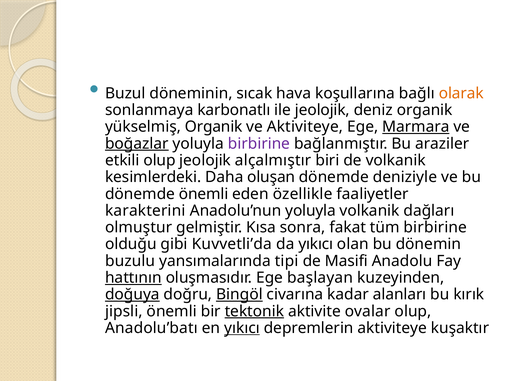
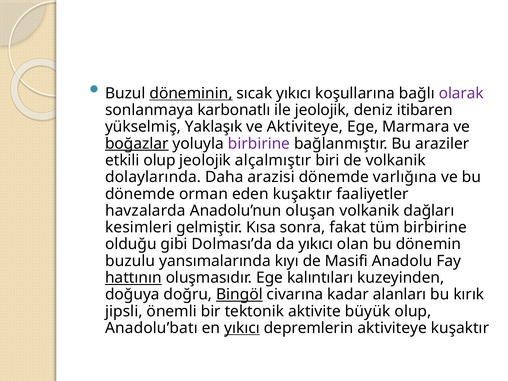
döneminin underline: none -> present (191, 93)
sıcak hava: hava -> yıkıcı (294, 93)
olarak colour: orange -> purple (461, 93)
deniz organik: organik -> itibaren (425, 110)
yükselmiş Organik: Organik -> Yaklaşık (214, 127)
Marmara underline: present -> none (416, 127)
kesimlerdeki: kesimlerdeki -> dolaylarında (153, 177)
oluşan: oluşan -> arazisi (271, 177)
deniziyle: deniziyle -> varlığına (405, 177)
dönemde önemli: önemli -> orman (204, 194)
eden özellikle: özellikle -> kuşaktır (303, 194)
karakterini: karakterini -> havzalarda (145, 211)
Anadolu’nun yoluyla: yoluyla -> oluşan (310, 211)
olmuştur: olmuştur -> kesimleri (139, 227)
Kuvvetli’da: Kuvvetli’da -> Dolması’da (232, 244)
tipi: tipi -> kıyı (287, 261)
başlayan: başlayan -> kalıntıları (320, 278)
doğuya underline: present -> none (132, 294)
tektonik underline: present -> none (254, 311)
ovalar: ovalar -> büyük (368, 311)
